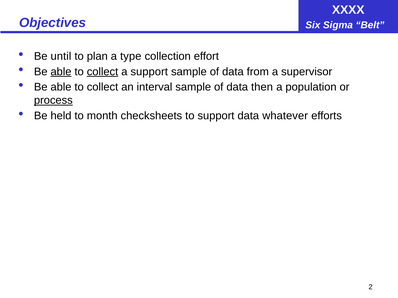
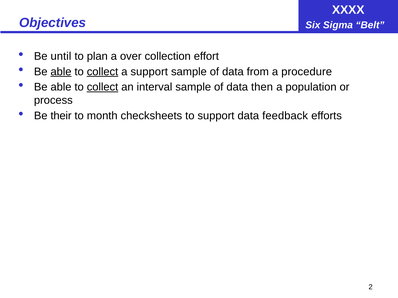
type: type -> over (131, 56)
supervisor: supervisor -> procedure (307, 72)
collect underline: none -> present (103, 87)
process underline: present -> none (53, 100)
held: held -> their (61, 116)
whatever: whatever -> feedback (285, 116)
